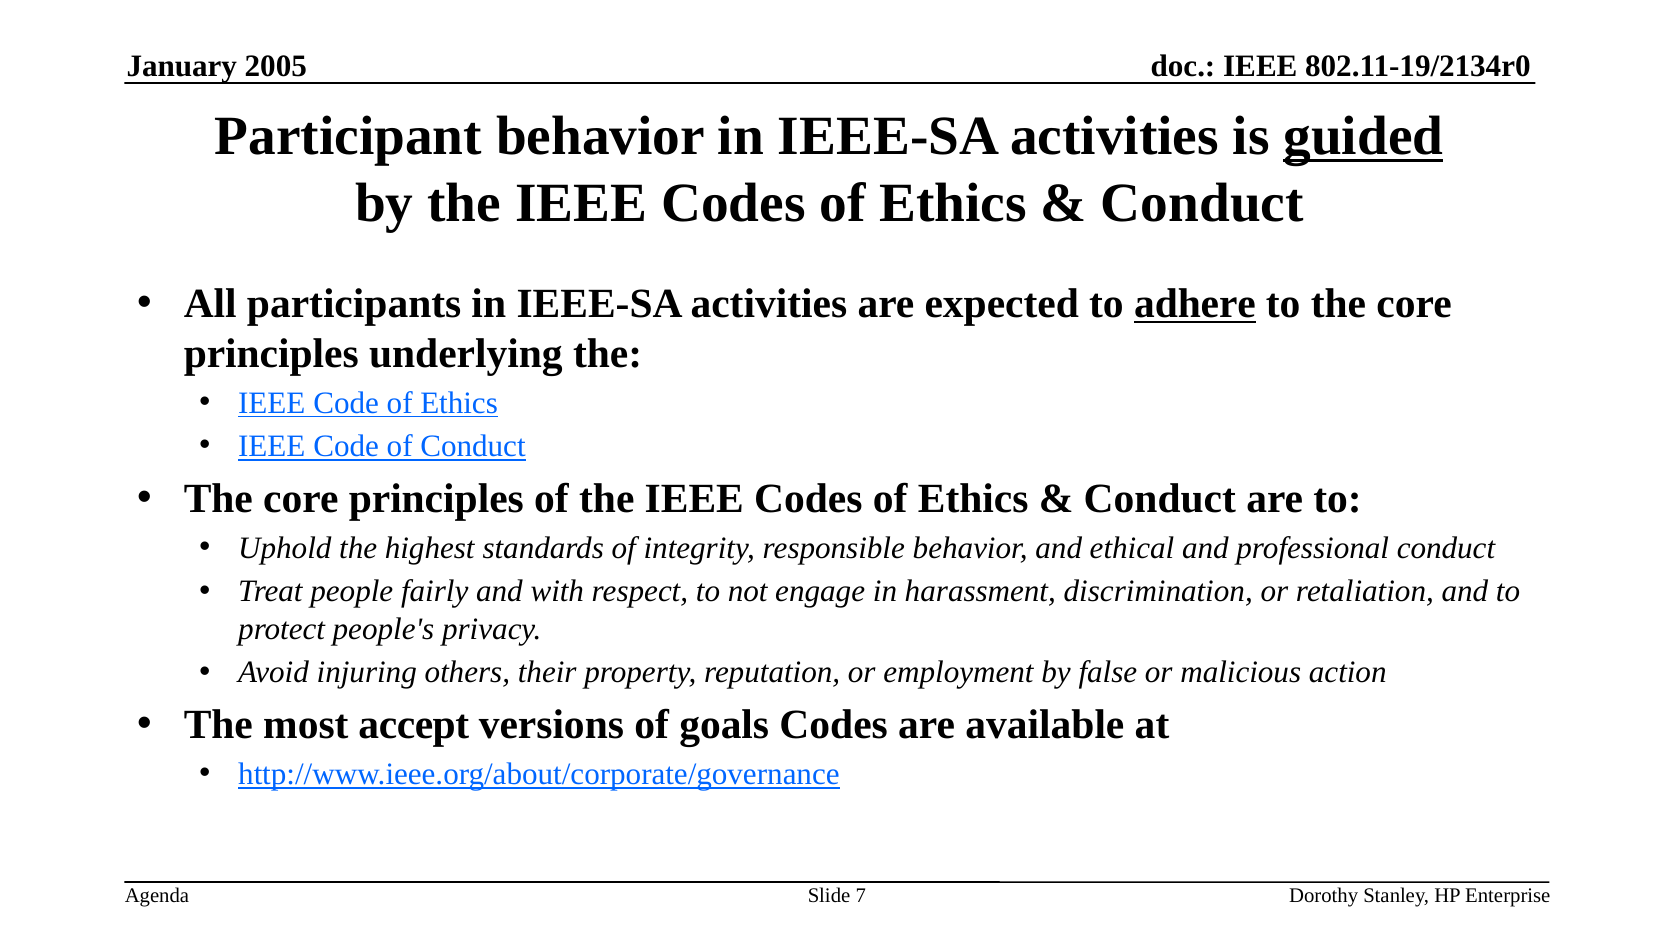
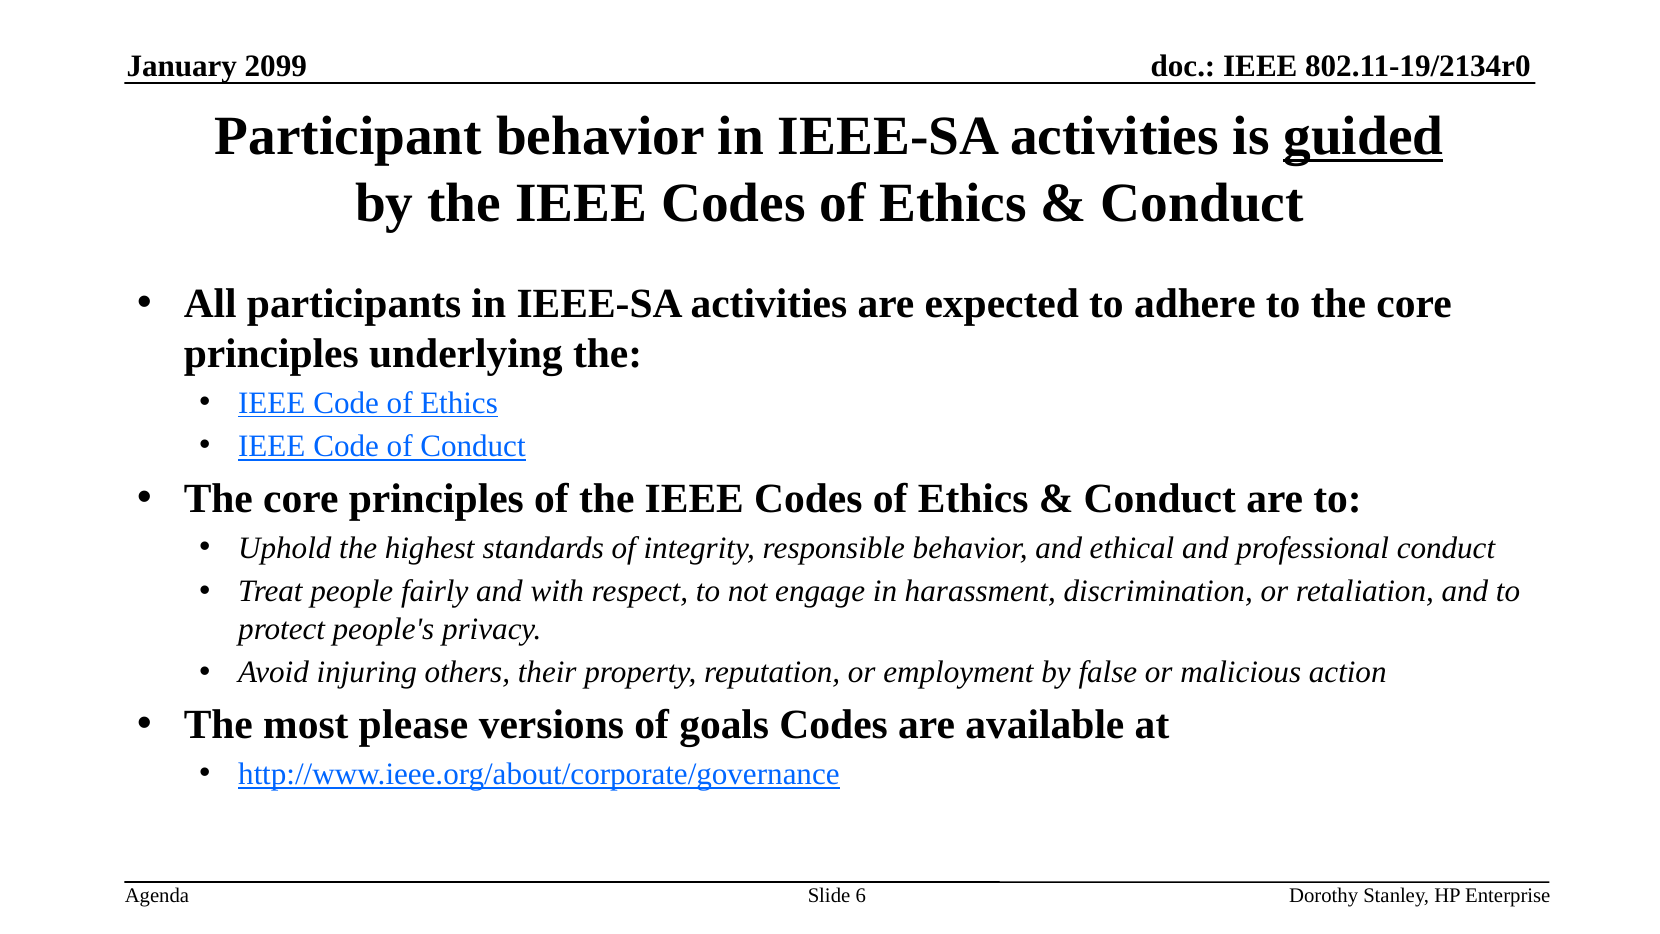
2005: 2005 -> 2099 (276, 66)
adhere underline: present -> none (1195, 304)
accept: accept -> please (414, 725)
7: 7 -> 6 (861, 896)
